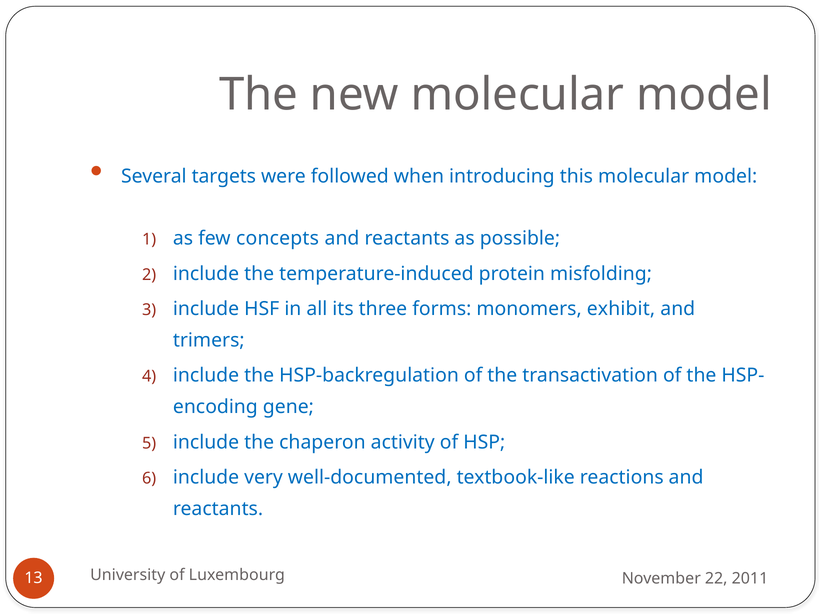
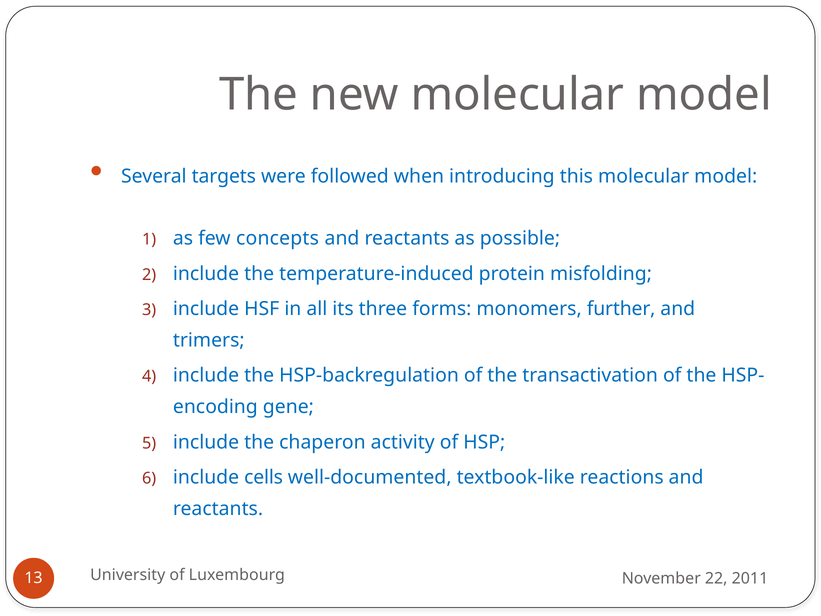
exhibit: exhibit -> further (621, 309)
very: very -> cells (264, 477)
